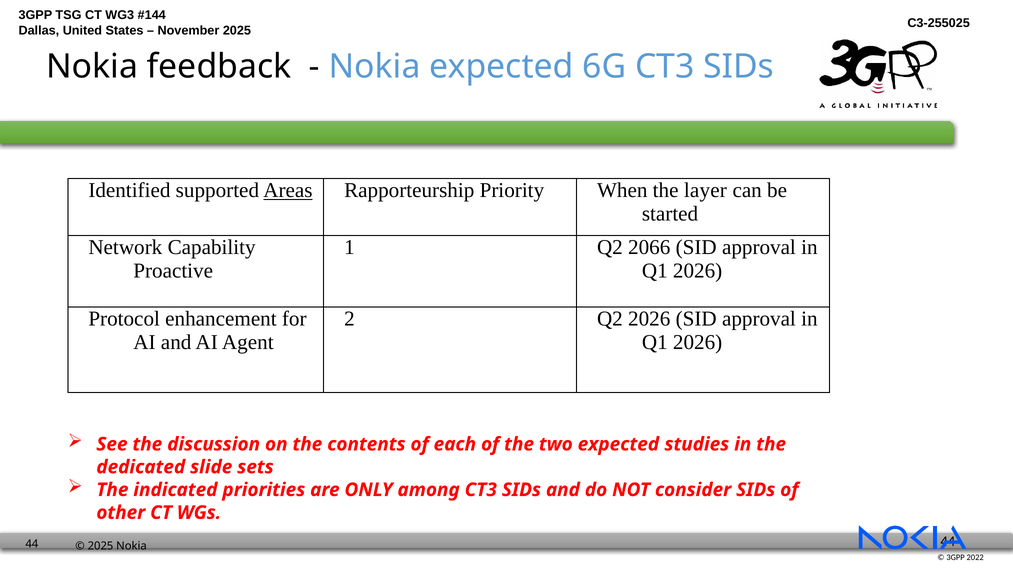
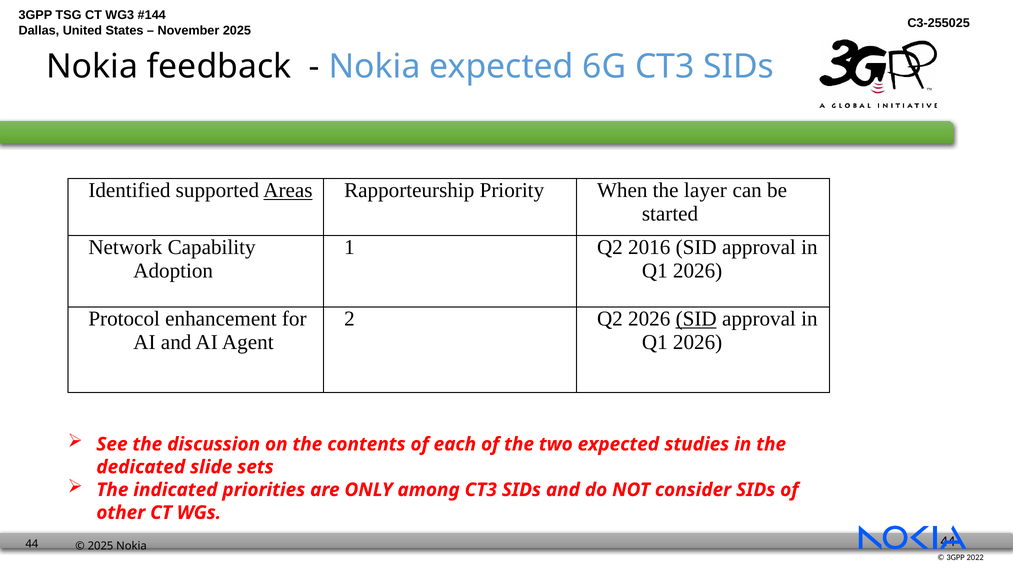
2066: 2066 -> 2016 (649, 247)
Proactive: Proactive -> Adoption (173, 271)
SID underline: none -> present (696, 319)
